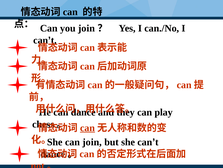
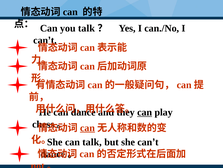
you join: join -> talk (87, 28)
can underline: none -> present (145, 112)
can join: join -> talk (92, 142)
